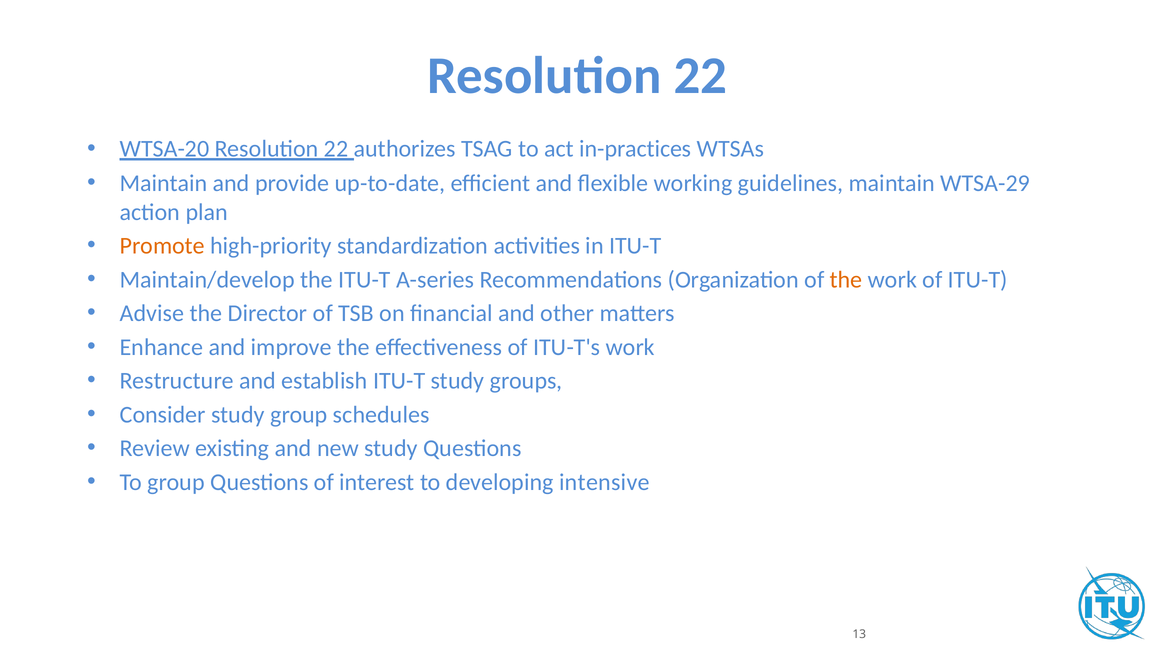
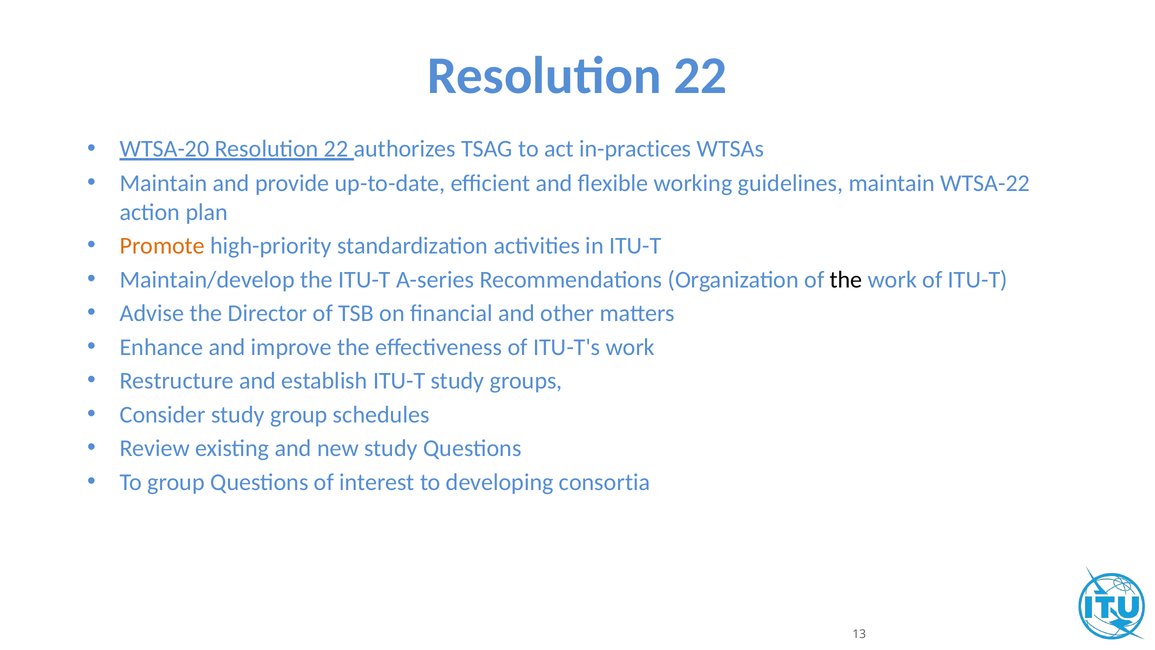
WTSA-29: WTSA-29 -> WTSA-22 (985, 183)
the colour: orange -> black (846, 280)
intensive: intensive -> consortia (605, 482)
